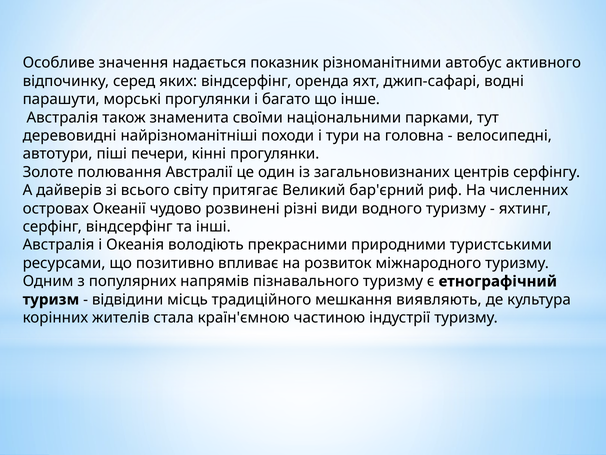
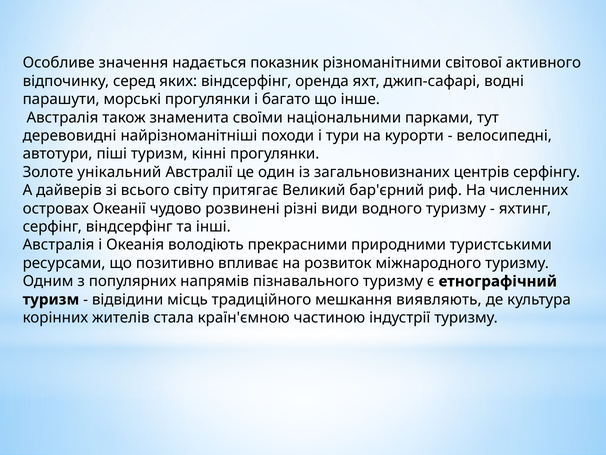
автобус: автобус -> світової (474, 63)
головна: головна -> курорти (414, 136)
піші печери: печери -> туризм (159, 154)
полювання: полювання -> унікальний (119, 172)
